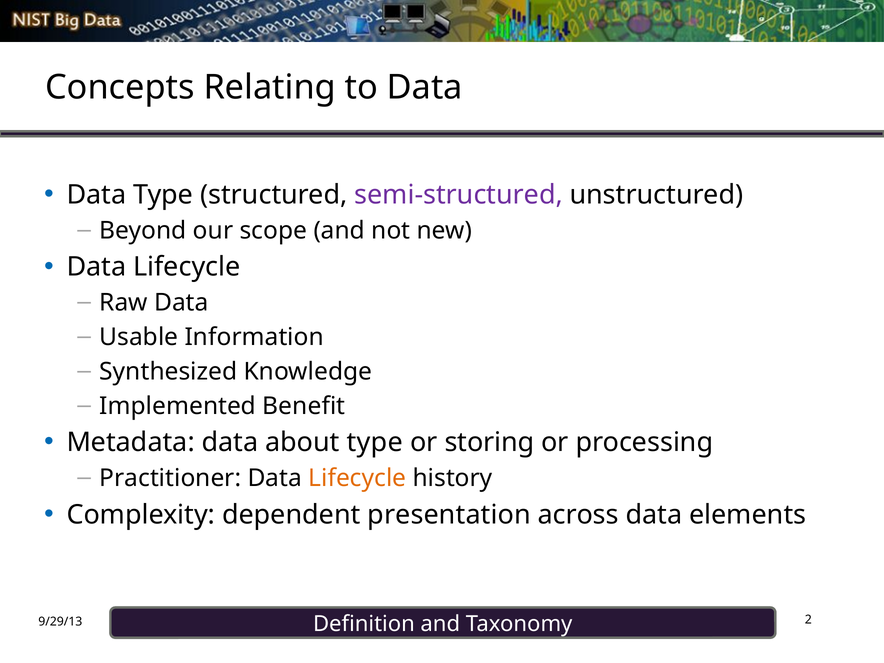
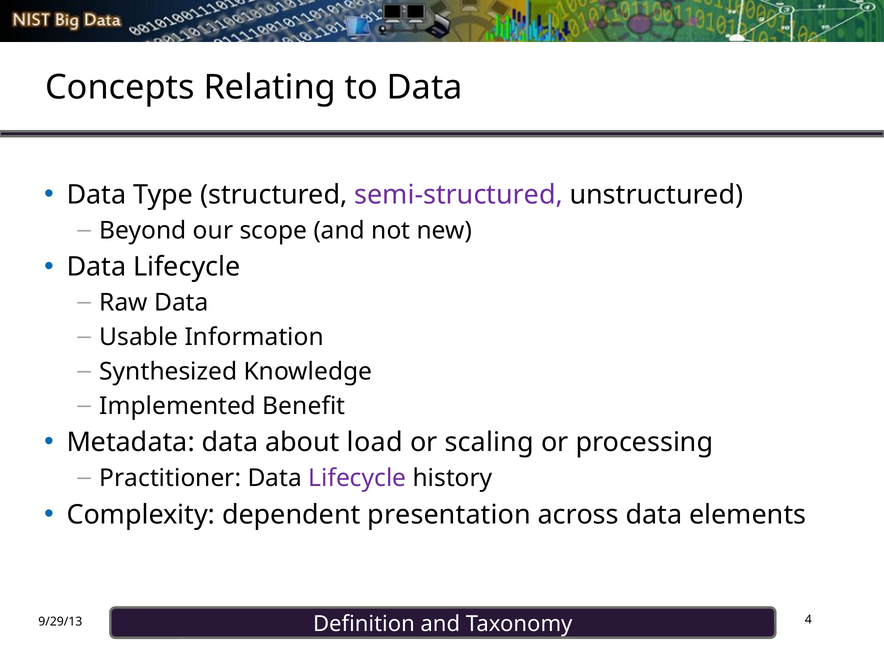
about type: type -> load (375, 442)
storing: storing -> scaling (489, 442)
Lifecycle colour: orange -> purple (357, 478)
2: 2 -> 4 (808, 620)
